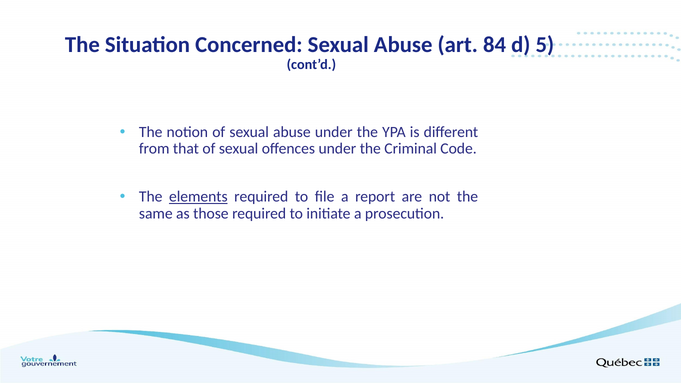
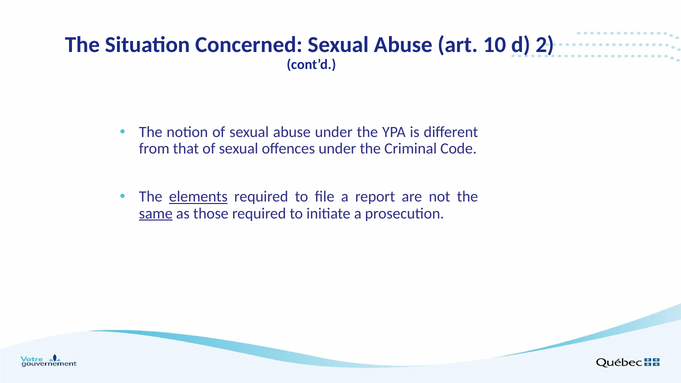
84: 84 -> 10 (495, 45)
5: 5 -> 2 (545, 45)
same underline: none -> present (156, 213)
